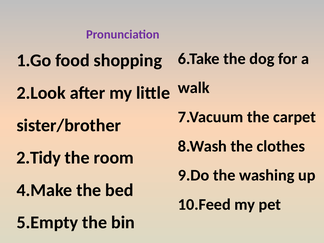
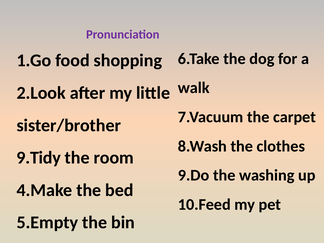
2.Tidy: 2.Tidy -> 9.Tidy (39, 158)
